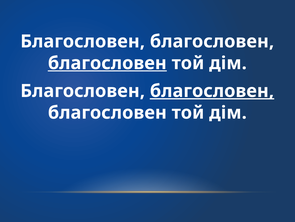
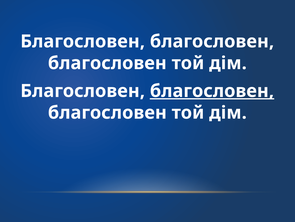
благословен underline: present -> none (107, 63)
